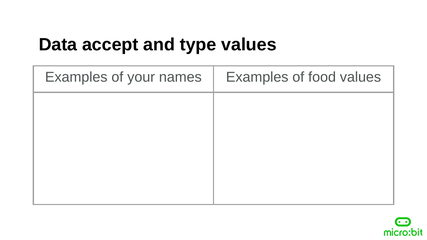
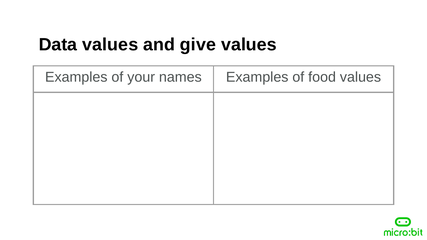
Data accept: accept -> values (110, 45)
type: type -> give (198, 45)
